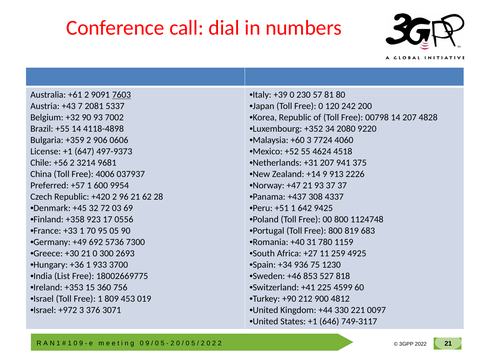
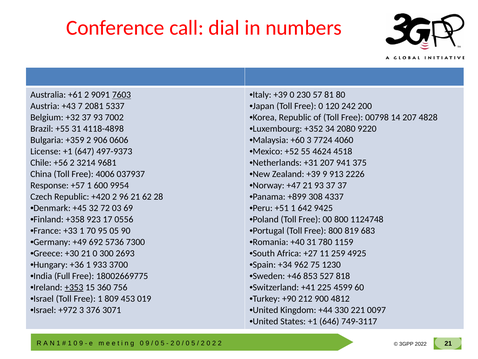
+32 90: 90 -> 37 (86, 117)
+55 14: 14 -> 31 (76, 129)
Zealand +14: +14 -> +39 (313, 174)
Preferred: Preferred -> Response (50, 185)
+437: +437 -> +899 (297, 196)
936: 936 -> 962 (301, 264)
List: List -> Full (62, 276)
+353 underline: none -> present (74, 287)
